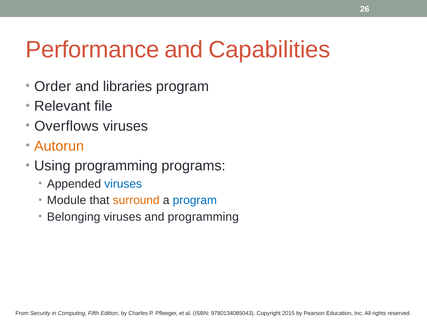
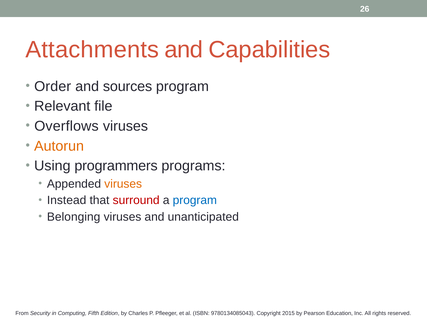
Performance: Performance -> Attachments (92, 50)
libraries: libraries -> sources (128, 86)
Using programming: programming -> programmers (116, 166)
viruses colour: blue -> orange (123, 184)
Module: Module -> Instead (67, 201)
surround colour: orange -> red (136, 201)
and programming: programming -> unanticipated (203, 217)
